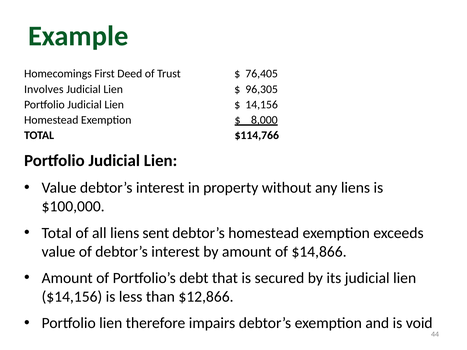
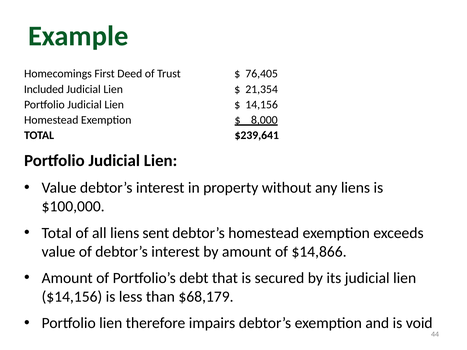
Involves: Involves -> Included (44, 89)
96,305: 96,305 -> 21,354 (262, 89)
$114,766: $114,766 -> $239,641 (257, 135)
$12,866: $12,866 -> $68,179 (206, 297)
